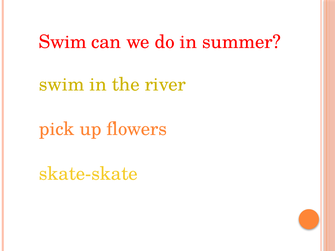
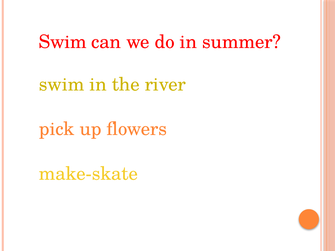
skate-skate: skate-skate -> make-skate (88, 174)
